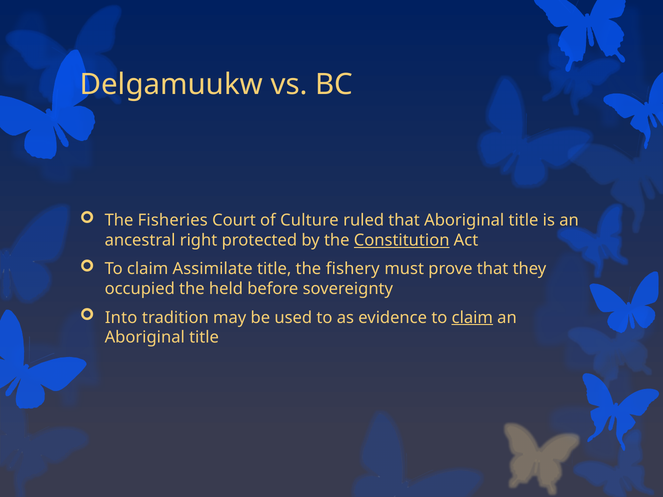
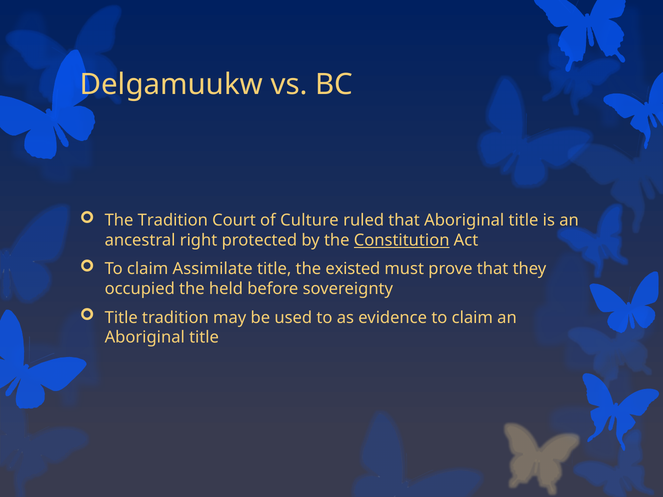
The Fisheries: Fisheries -> Tradition (173, 220)
fishery: fishery -> existed (353, 269)
Into: Into -> Title (121, 318)
claim underline: present -> none (472, 318)
